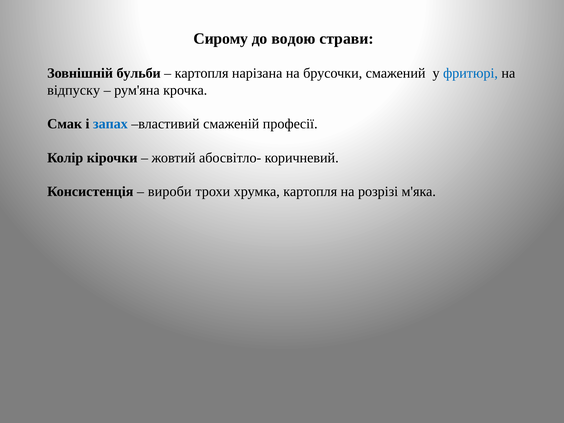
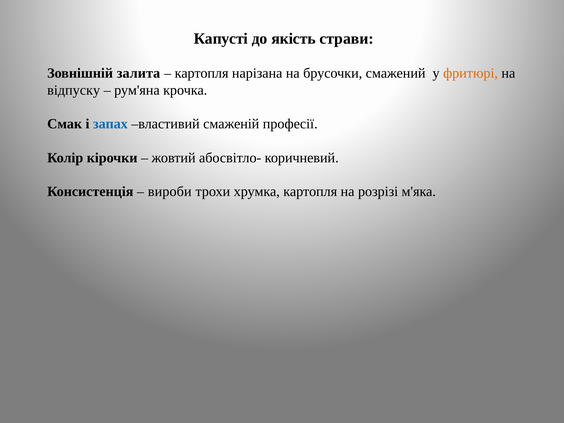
Сирому: Сирому -> Капусті (221, 39)
водою: водою -> якість (294, 39)
бульби: бульби -> залита (138, 73)
фритюрі colour: blue -> orange (471, 73)
